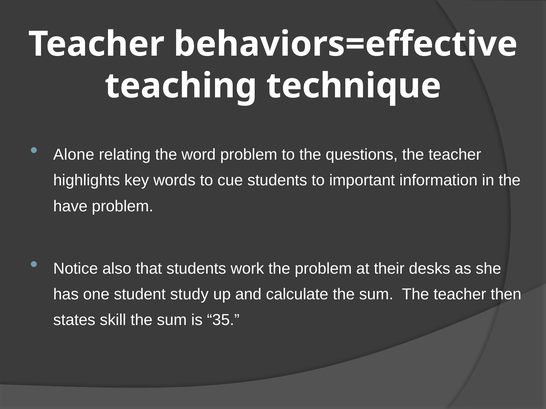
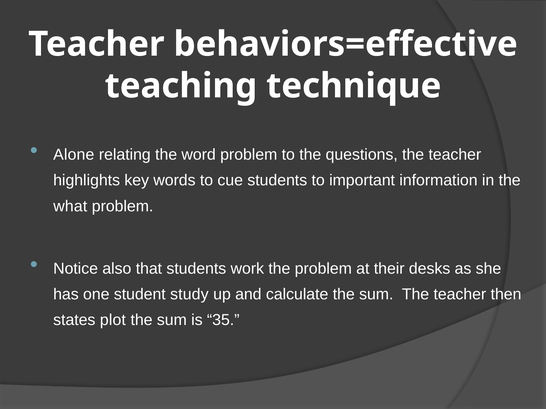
have: have -> what (70, 206)
skill: skill -> plot (113, 320)
